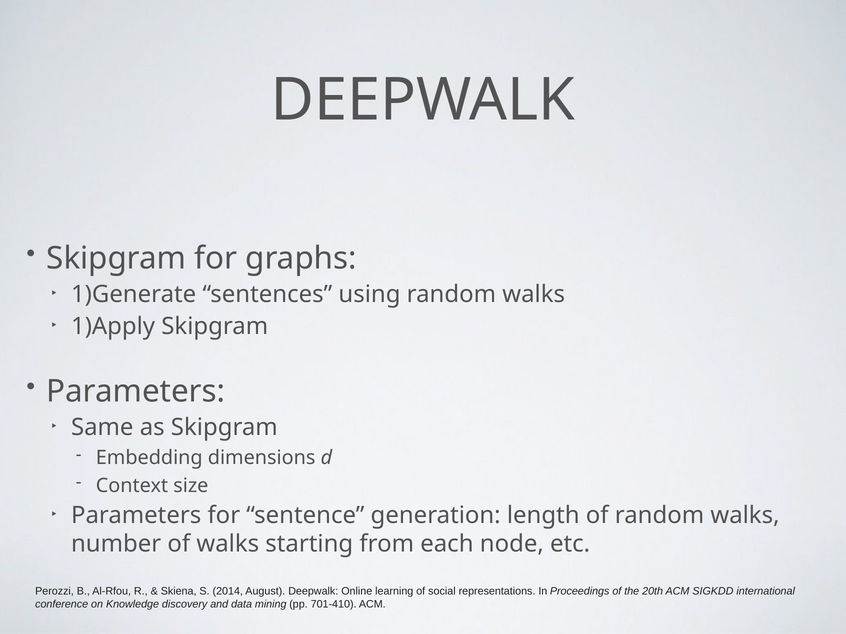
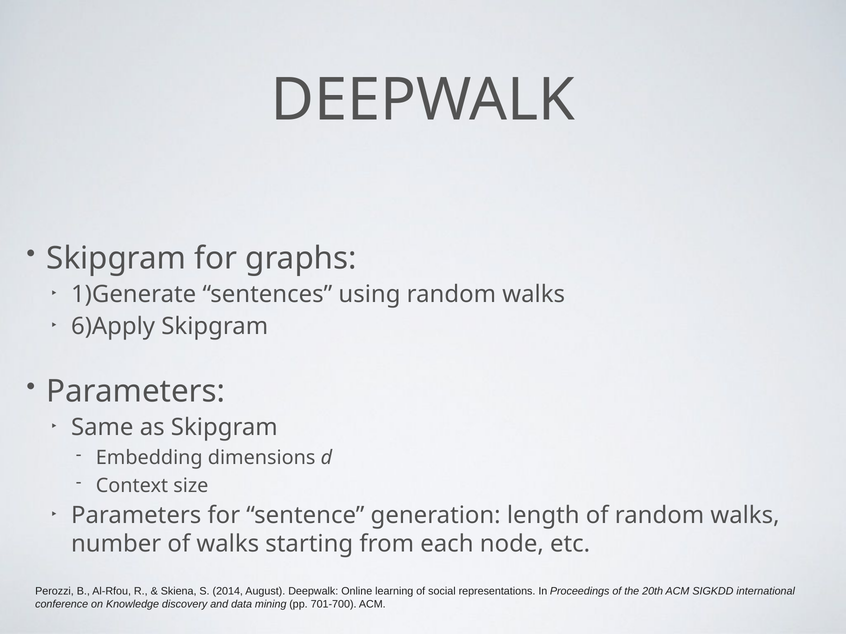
1)Apply: 1)Apply -> 6)Apply (113, 327)
701-410: 701-410 -> 701-700 (334, 605)
